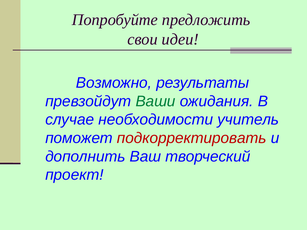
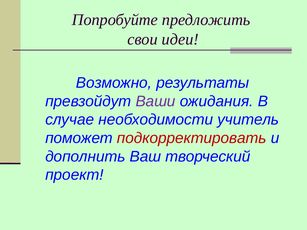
Ваши colour: green -> purple (156, 101)
